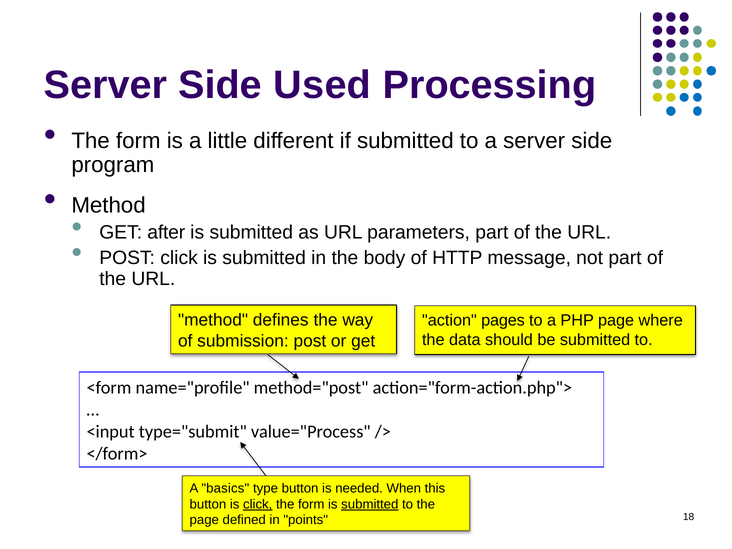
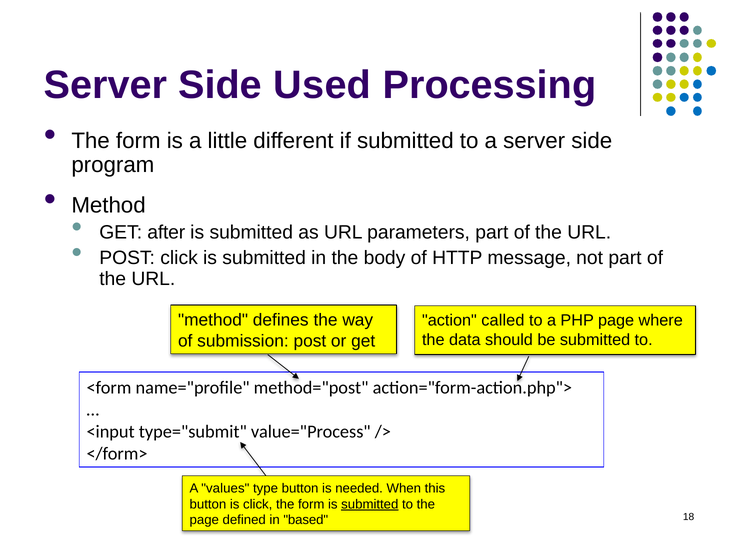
pages: pages -> called (503, 320)
basics: basics -> values (225, 488)
click underline: present -> none (258, 504)
points: points -> based (306, 520)
